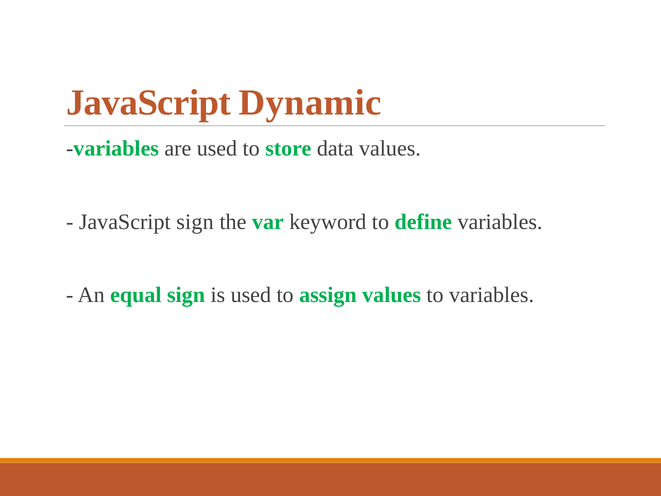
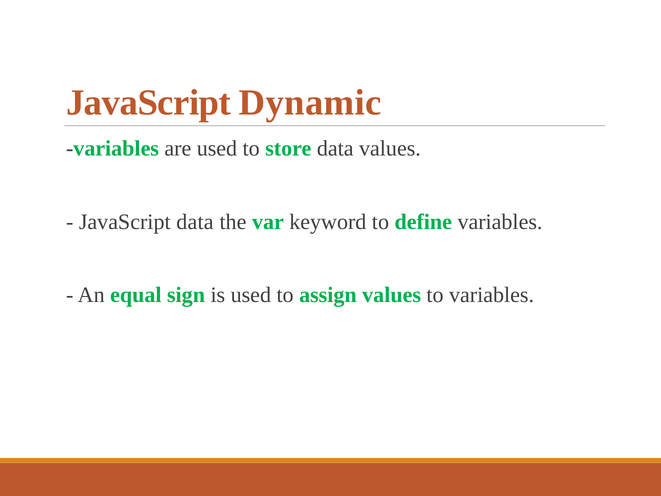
JavaScript sign: sign -> data (195, 222)
